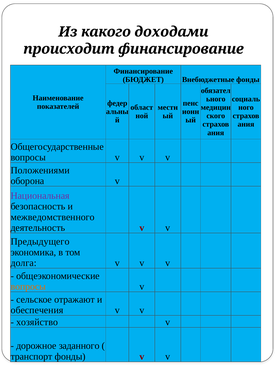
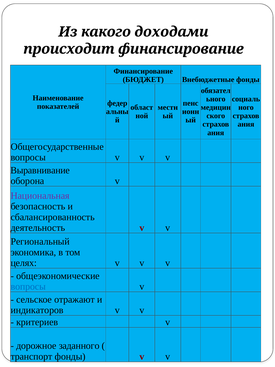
Положениями: Положениями -> Выравнивание (40, 170)
межведомственного: межведомственного -> сбалансированность (53, 217)
Предыдущего: Предыдущего -> Региональный (40, 241)
долга: долга -> целях (24, 263)
вопросы colour: orange -> blue (28, 286)
обеспечения: обеспечения -> индикаторов (37, 310)
хозяйство: хозяйство -> критериев (37, 322)
